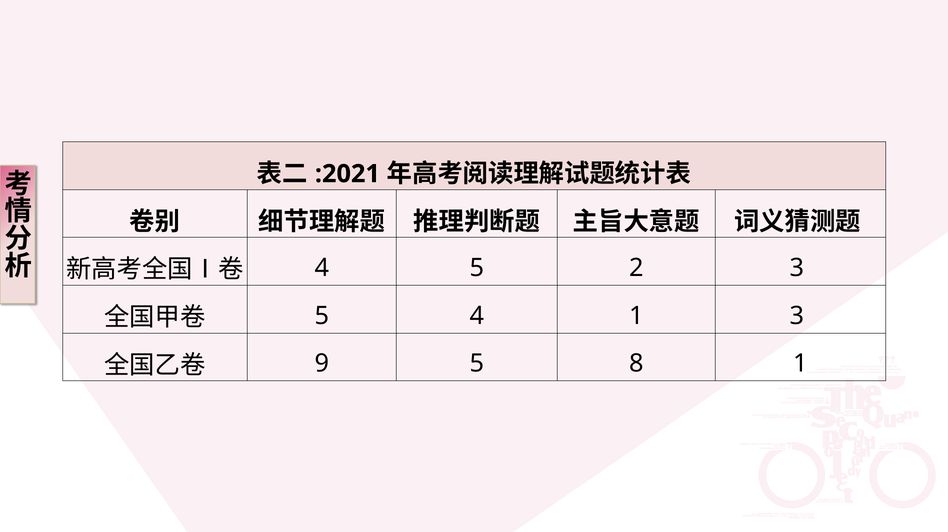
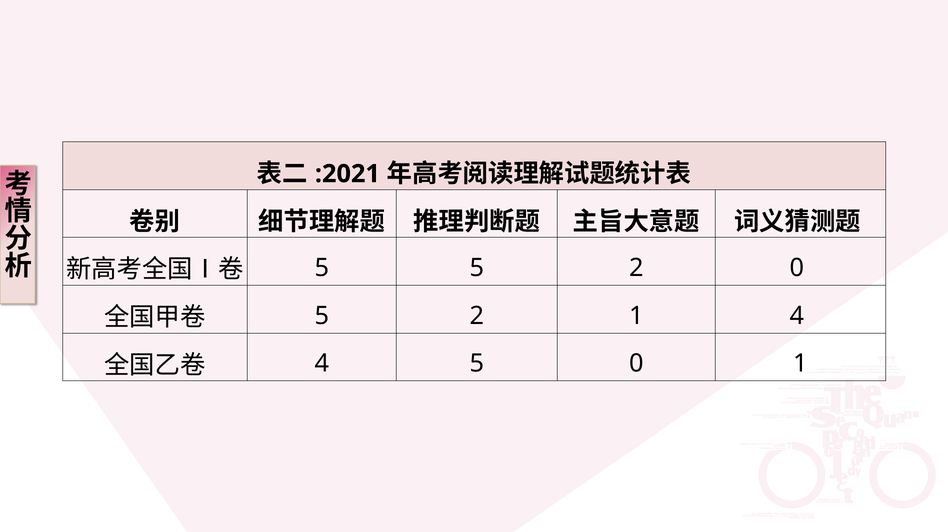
4: 4 -> 5 (322, 268)
2 3: 3 -> 0 (797, 268)
4: 4 -> 2 (477, 315)
1 3: 3 -> 4 (797, 315)
9: 9 -> 4 (322, 363)
5 8: 8 -> 0 (636, 363)
